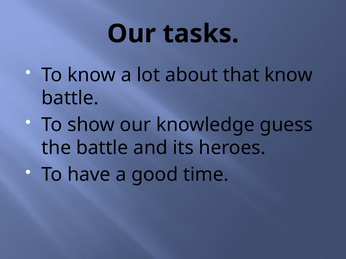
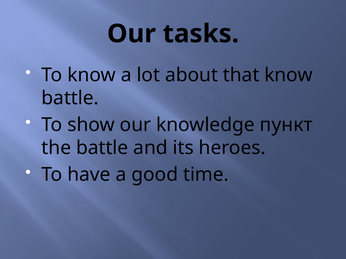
guess: guess -> пункт (286, 125)
